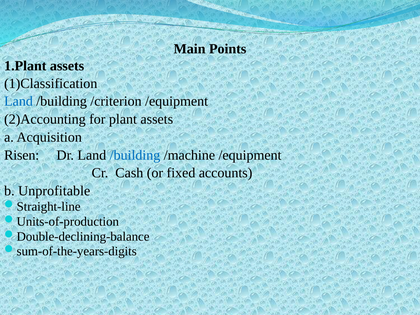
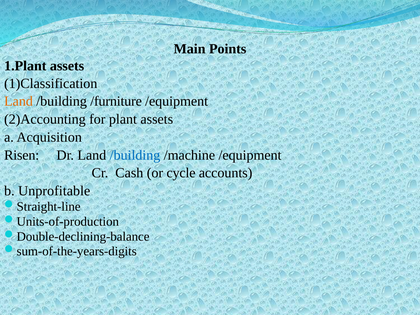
Land colour: blue -> orange (18, 101)
/criterion: /criterion -> /furniture (116, 101)
fixed: fixed -> cycle (181, 173)
